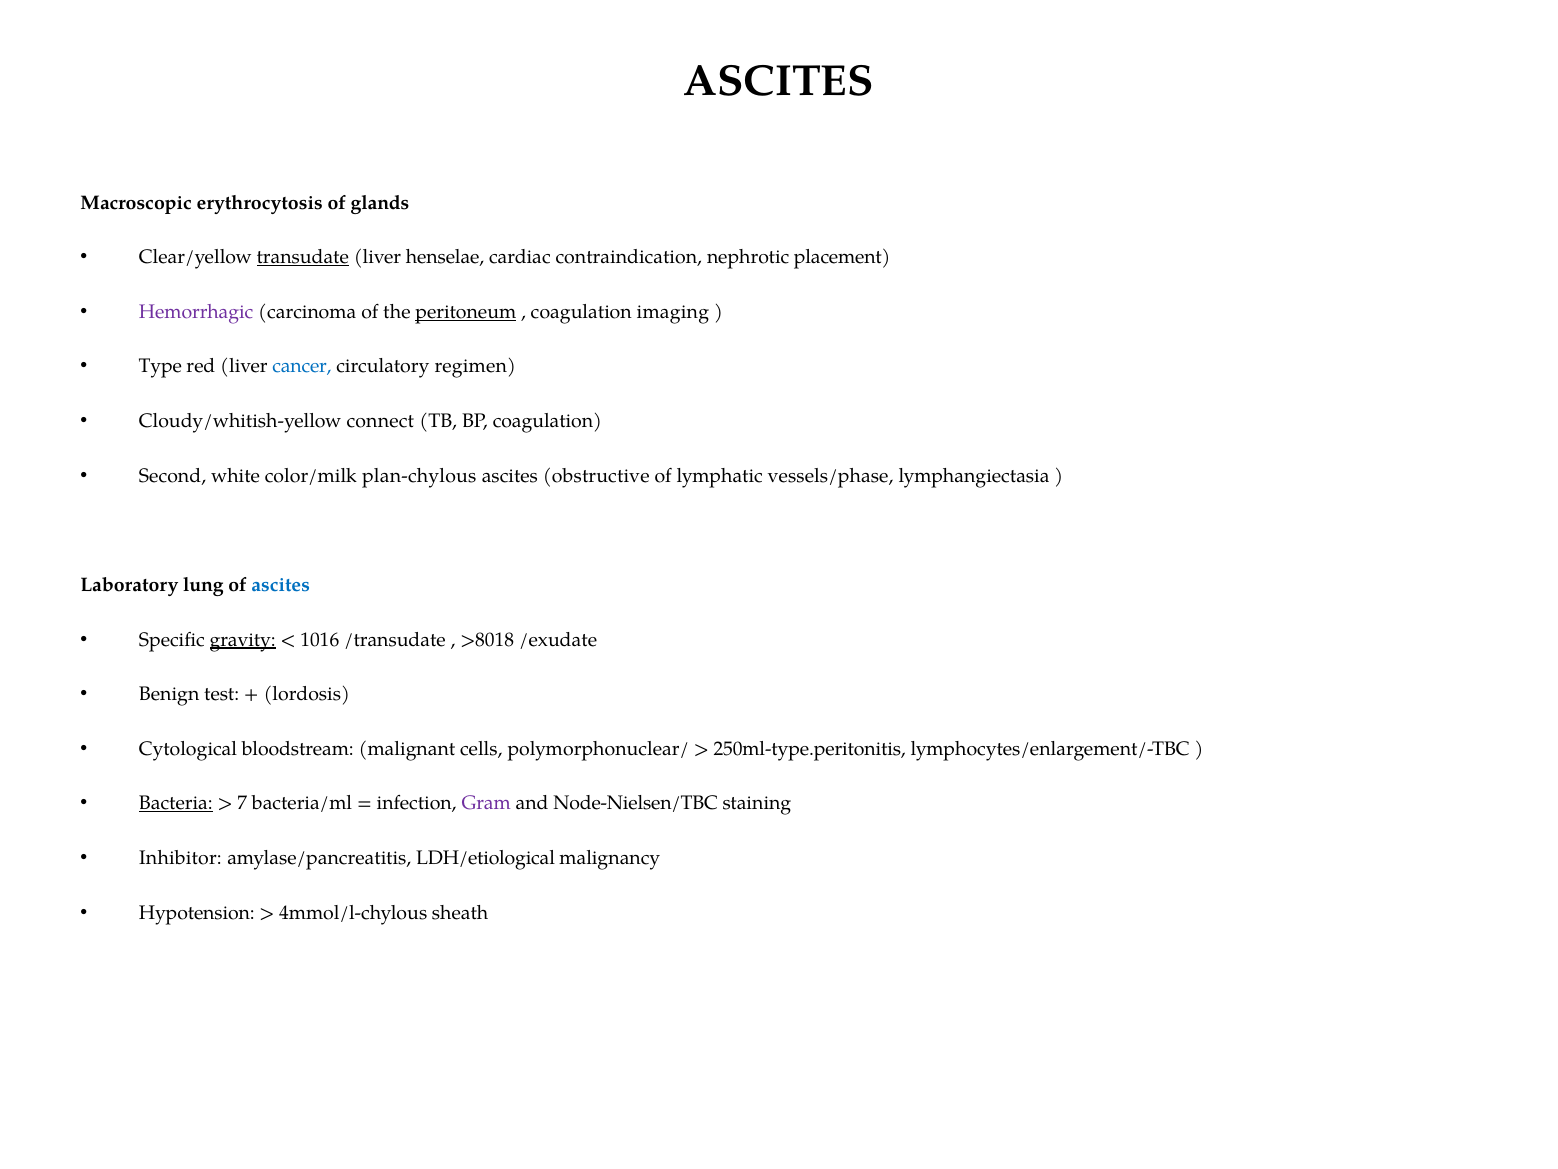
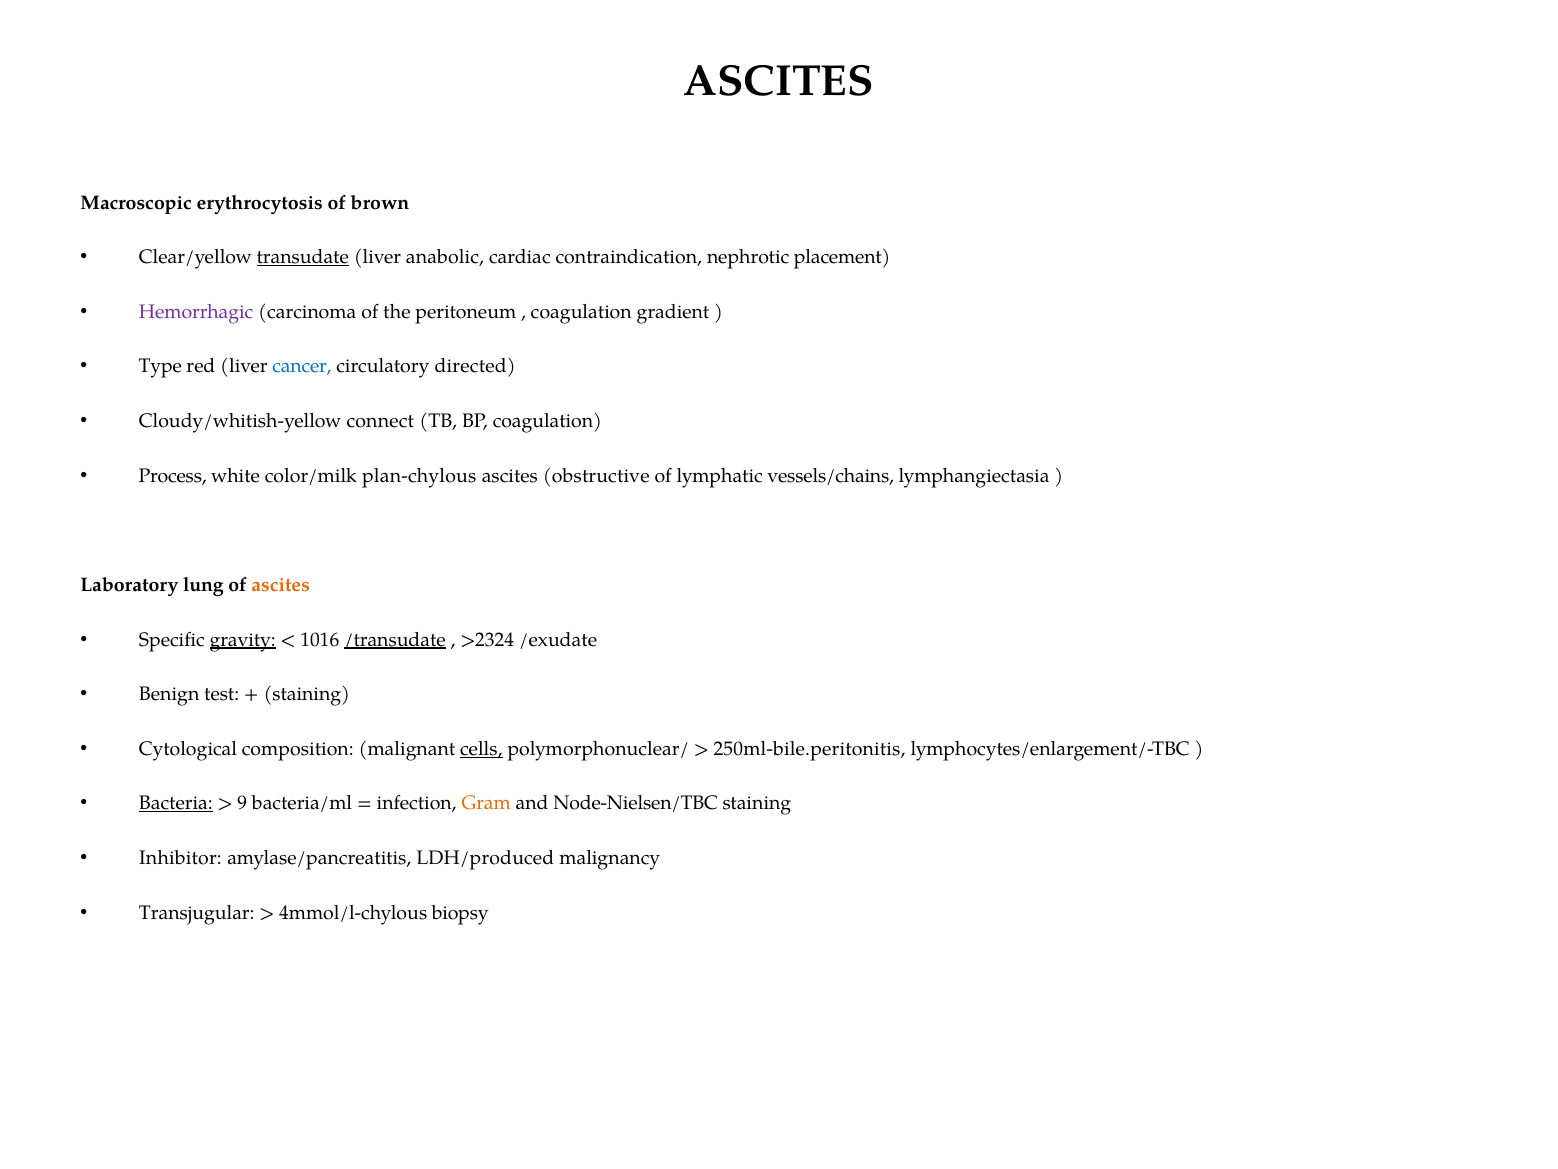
glands: glands -> brown (380, 203)
henselae: henselae -> anabolic (445, 257)
peritoneum underline: present -> none (466, 312)
imaging: imaging -> gradient (673, 312)
regimen: regimen -> directed (475, 366)
Second: Second -> Process (173, 476)
vessels/phase: vessels/phase -> vessels/chains (831, 476)
ascites colour: blue -> orange (281, 585)
/transudate underline: none -> present (395, 639)
>8018: >8018 -> >2324 (487, 639)
lordosis: lordosis -> staining (307, 694)
bloodstream: bloodstream -> composition (298, 749)
cells underline: none -> present (481, 749)
250ml-type.peritonitis: 250ml-type.peritonitis -> 250ml-bile.peritonitis (810, 749)
7: 7 -> 9 (242, 803)
Gram colour: purple -> orange (486, 803)
LDH/etiological: LDH/etiological -> LDH/produced (485, 858)
Hypotension: Hypotension -> Transjugular (197, 912)
sheath: sheath -> biopsy (460, 912)
